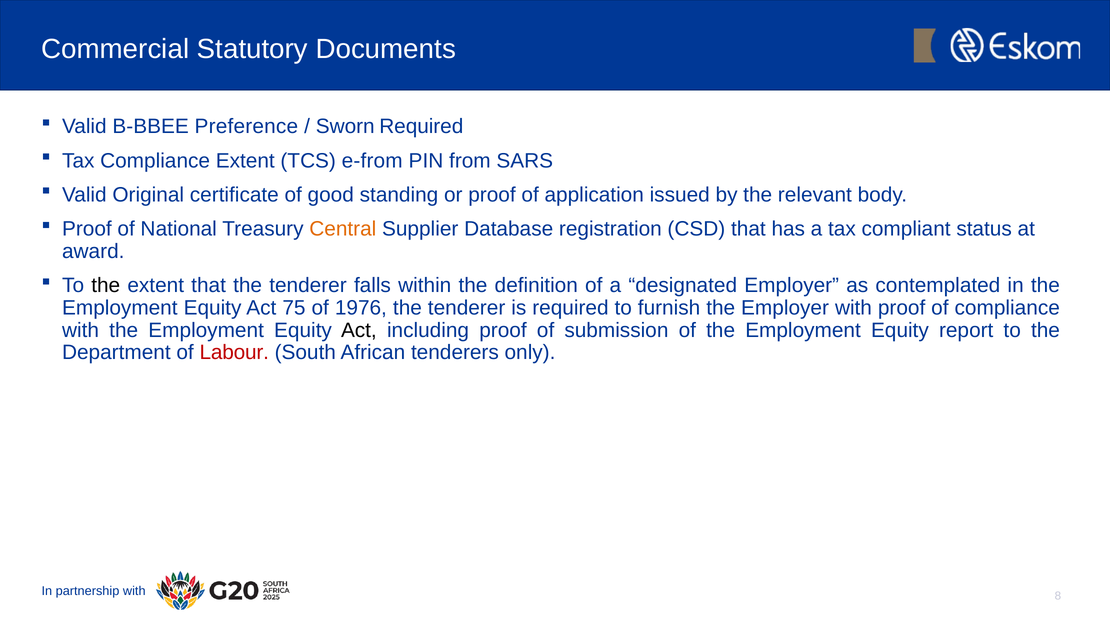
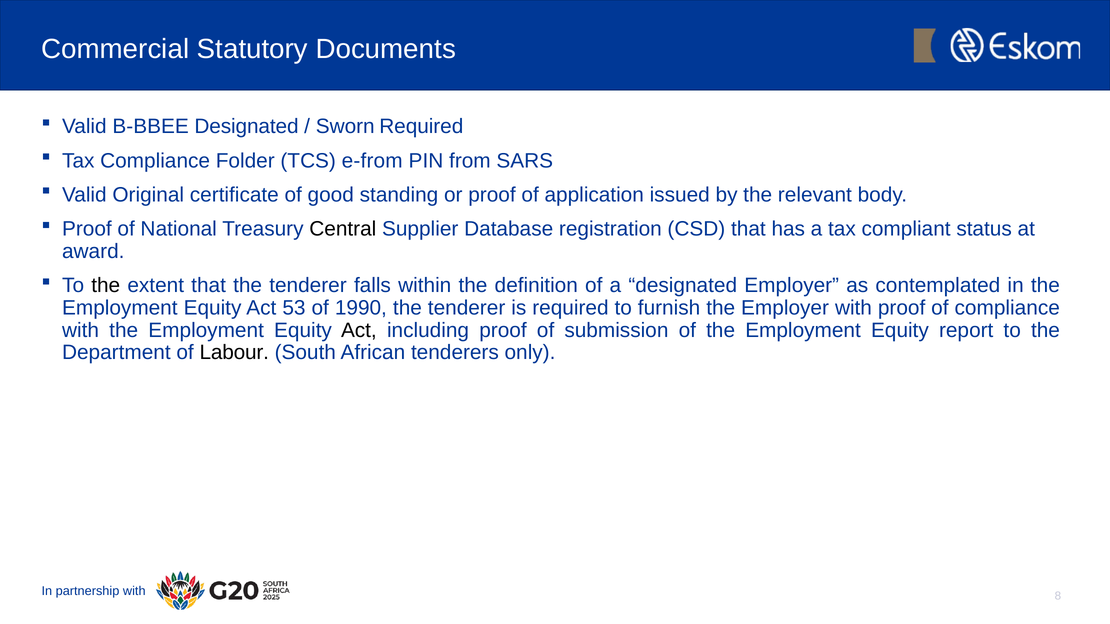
B-BBEE Preference: Preference -> Designated (247, 127)
Compliance Extent: Extent -> Folder (245, 161)
Central colour: orange -> black (343, 229)
75: 75 -> 53 (294, 308)
1976: 1976 -> 1990 (361, 308)
Labour colour: red -> black (234, 353)
